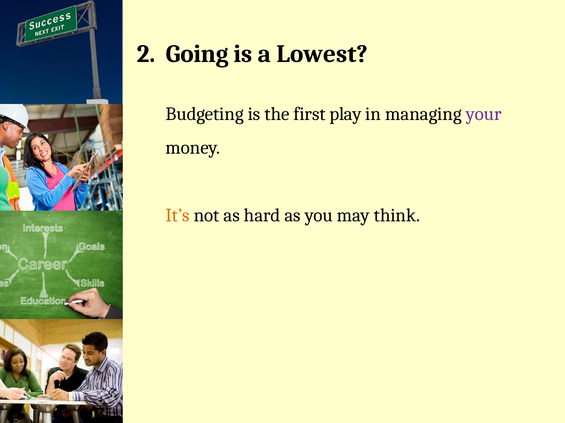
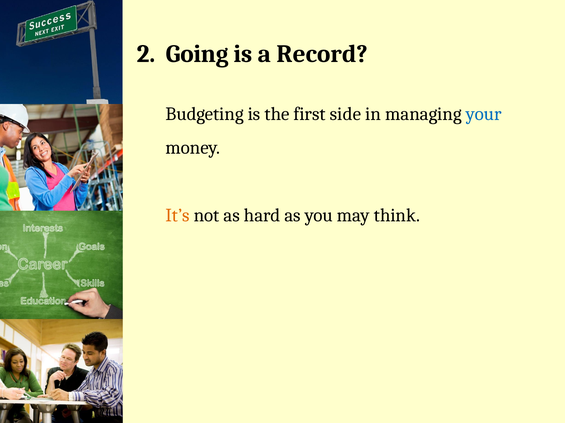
Lowest: Lowest -> Record (322, 54)
play: play -> side (345, 114)
your colour: purple -> blue (484, 114)
